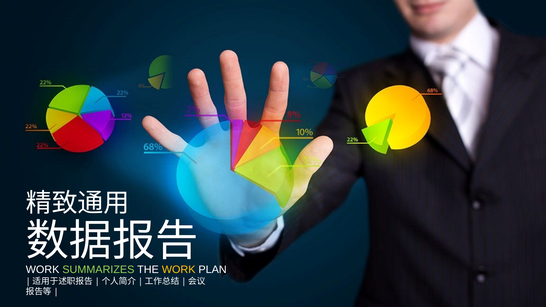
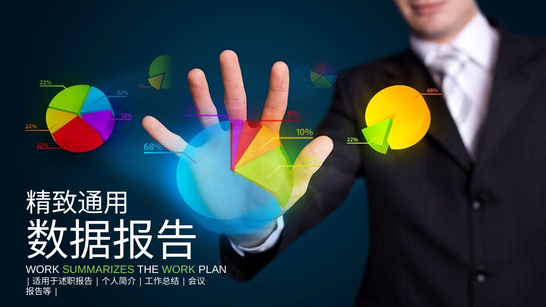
WORK colour: yellow -> light green (179, 270)
